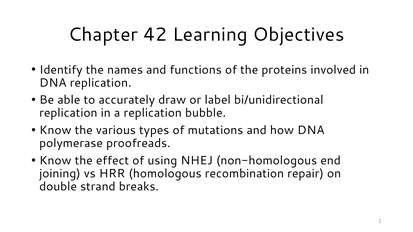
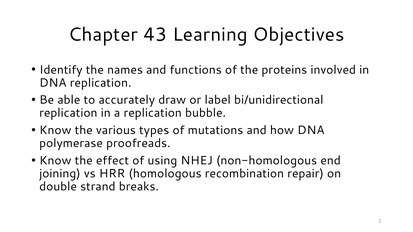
42: 42 -> 43 (155, 35)
